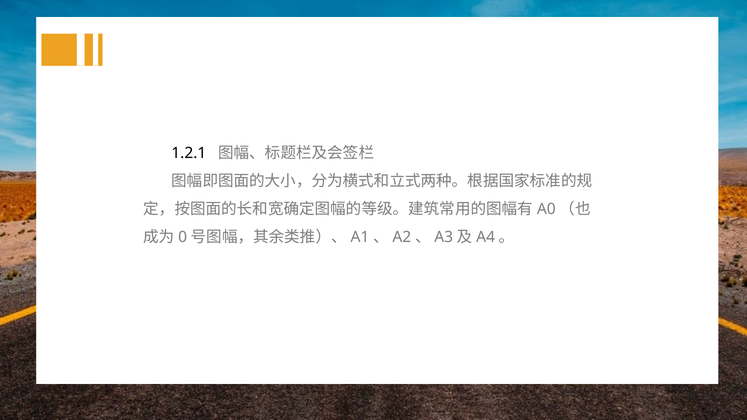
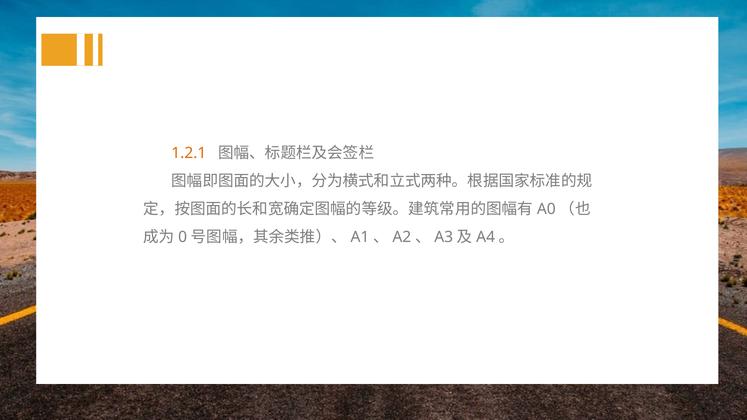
1.2.1 colour: black -> orange (189, 153)
